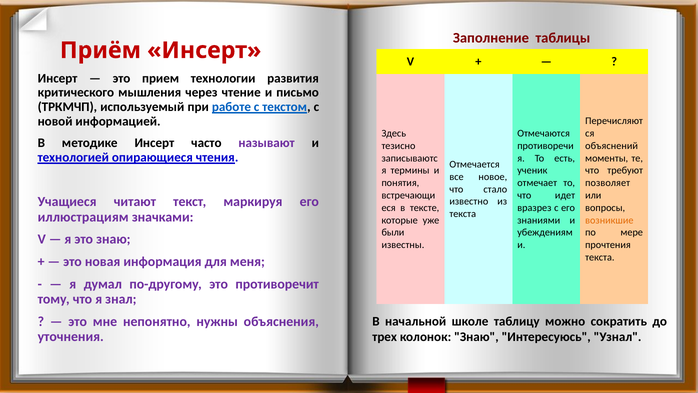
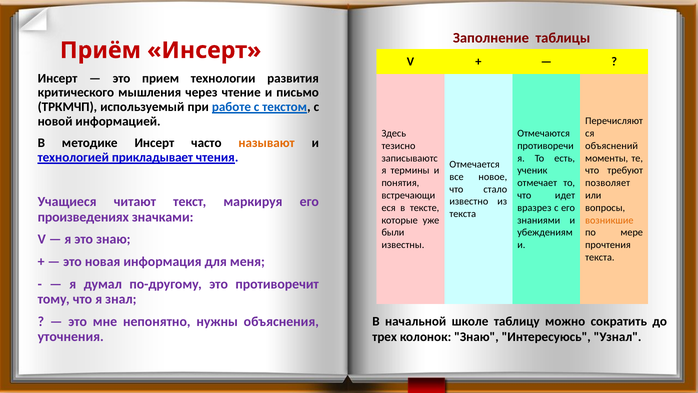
называют colour: purple -> orange (267, 143)
опирающиеся: опирающиеся -> прикладывает (152, 157)
иллюстрациям: иллюстрациям -> произведениях (83, 217)
